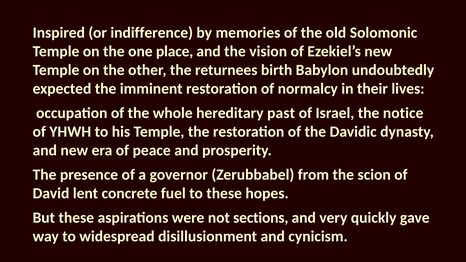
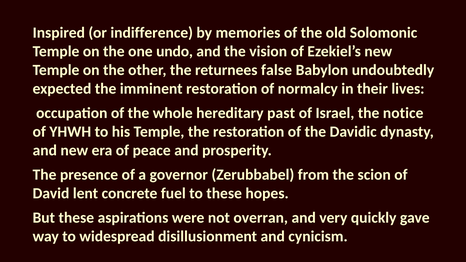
place: place -> undo (175, 51)
birth: birth -> false (277, 70)
sections: sections -> overran (261, 218)
